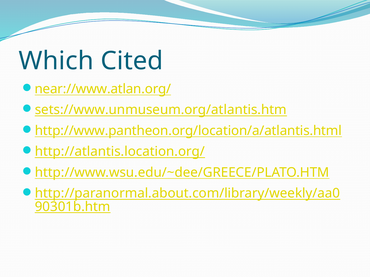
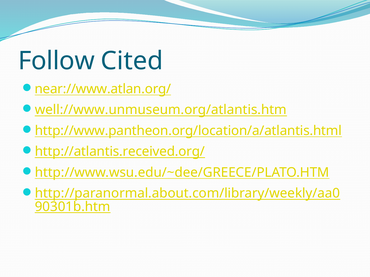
Which: Which -> Follow (56, 61)
sets://www.unmuseum.org/atlantis.htm: sets://www.unmuseum.org/atlantis.htm -> well://www.unmuseum.org/atlantis.htm (161, 110)
http://atlantis.location.org/: http://atlantis.location.org/ -> http://atlantis.received.org/ (120, 152)
